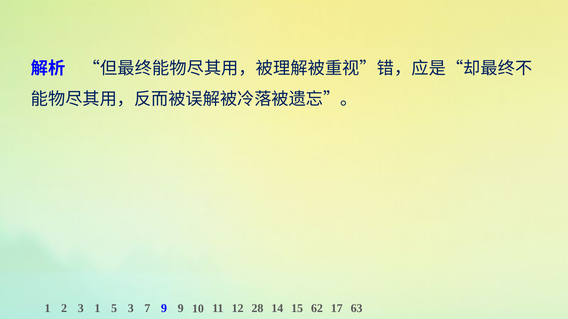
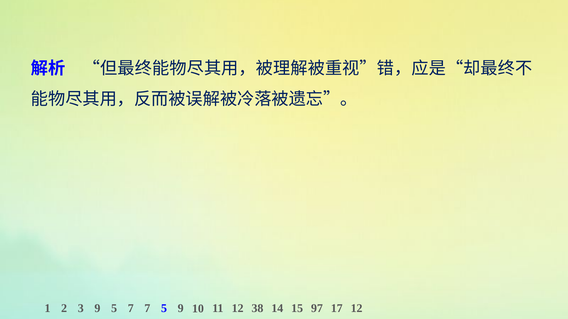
3 1: 1 -> 9 (97, 309)
5 3: 3 -> 7 (131, 309)
7 9: 9 -> 5 (164, 309)
28: 28 -> 38 (257, 309)
62: 62 -> 97 (317, 309)
17 63: 63 -> 12 (357, 309)
